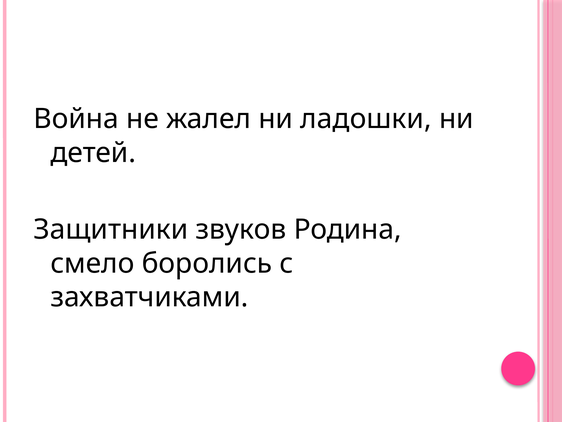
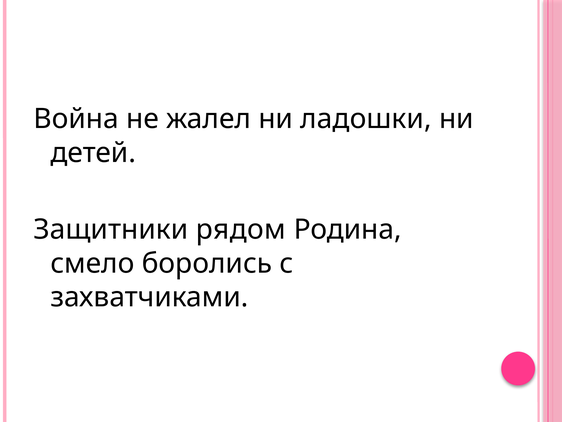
звуков: звуков -> рядом (241, 229)
